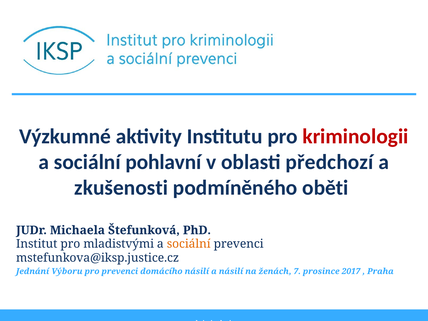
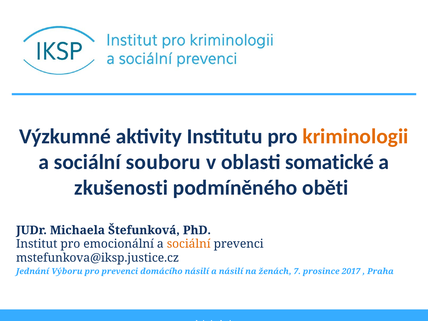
kriminologii colour: red -> orange (355, 137)
pohlavní: pohlavní -> souboru (163, 162)
předchozí: předchozí -> somatické (330, 162)
mladistvými: mladistvými -> emocionální (119, 244)
